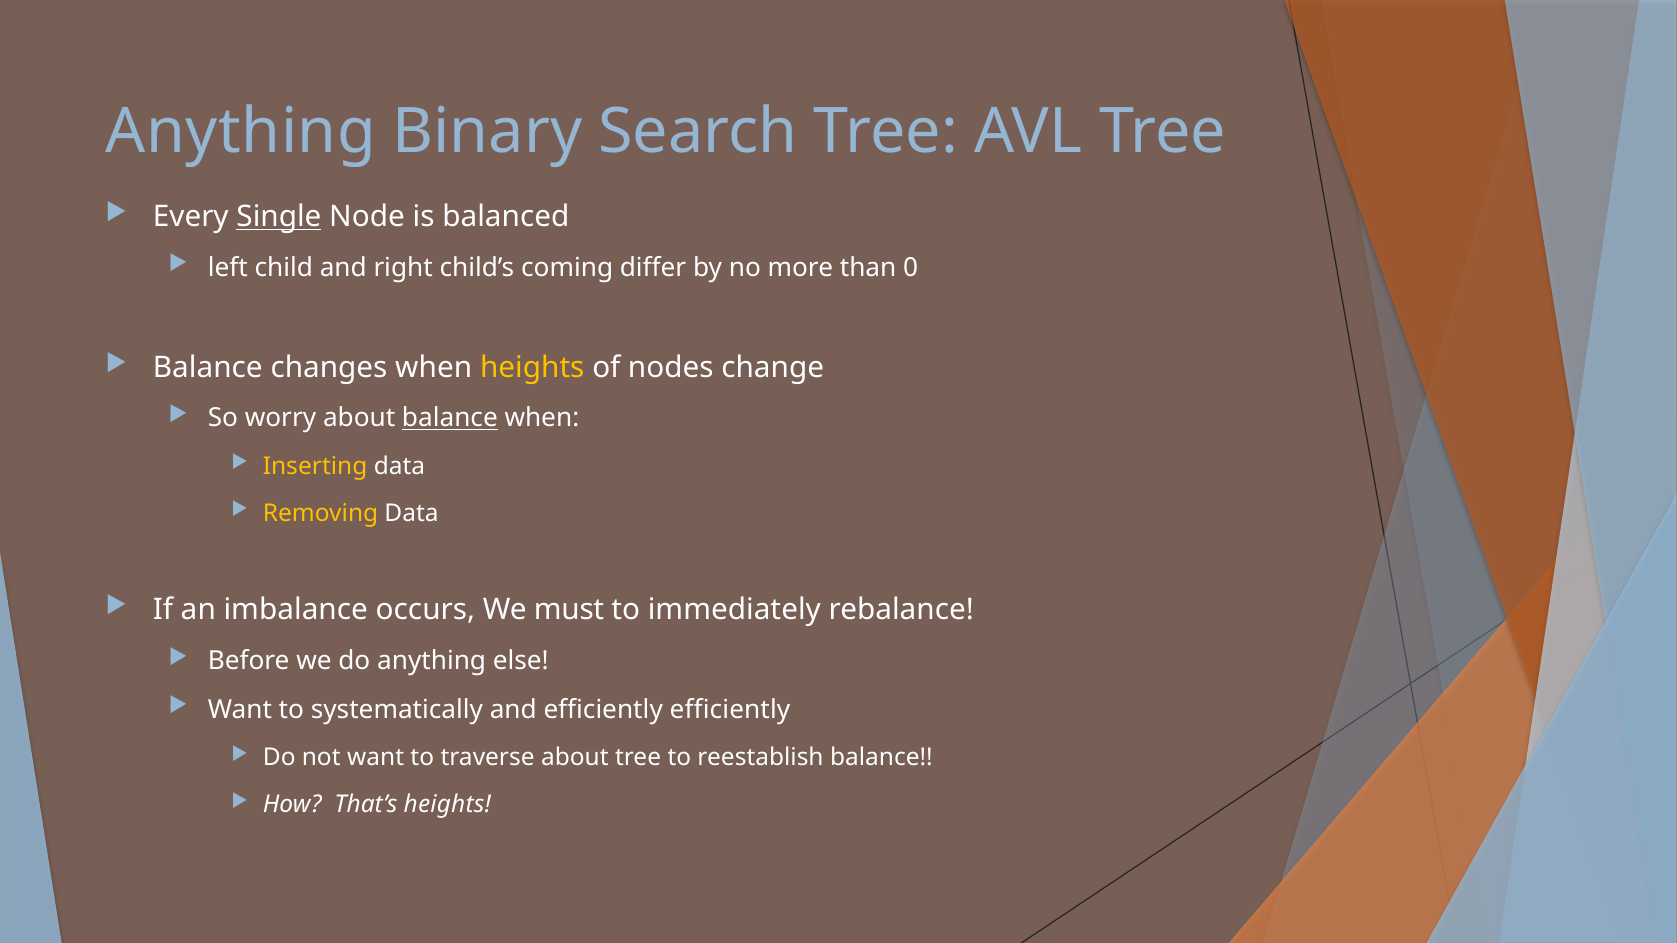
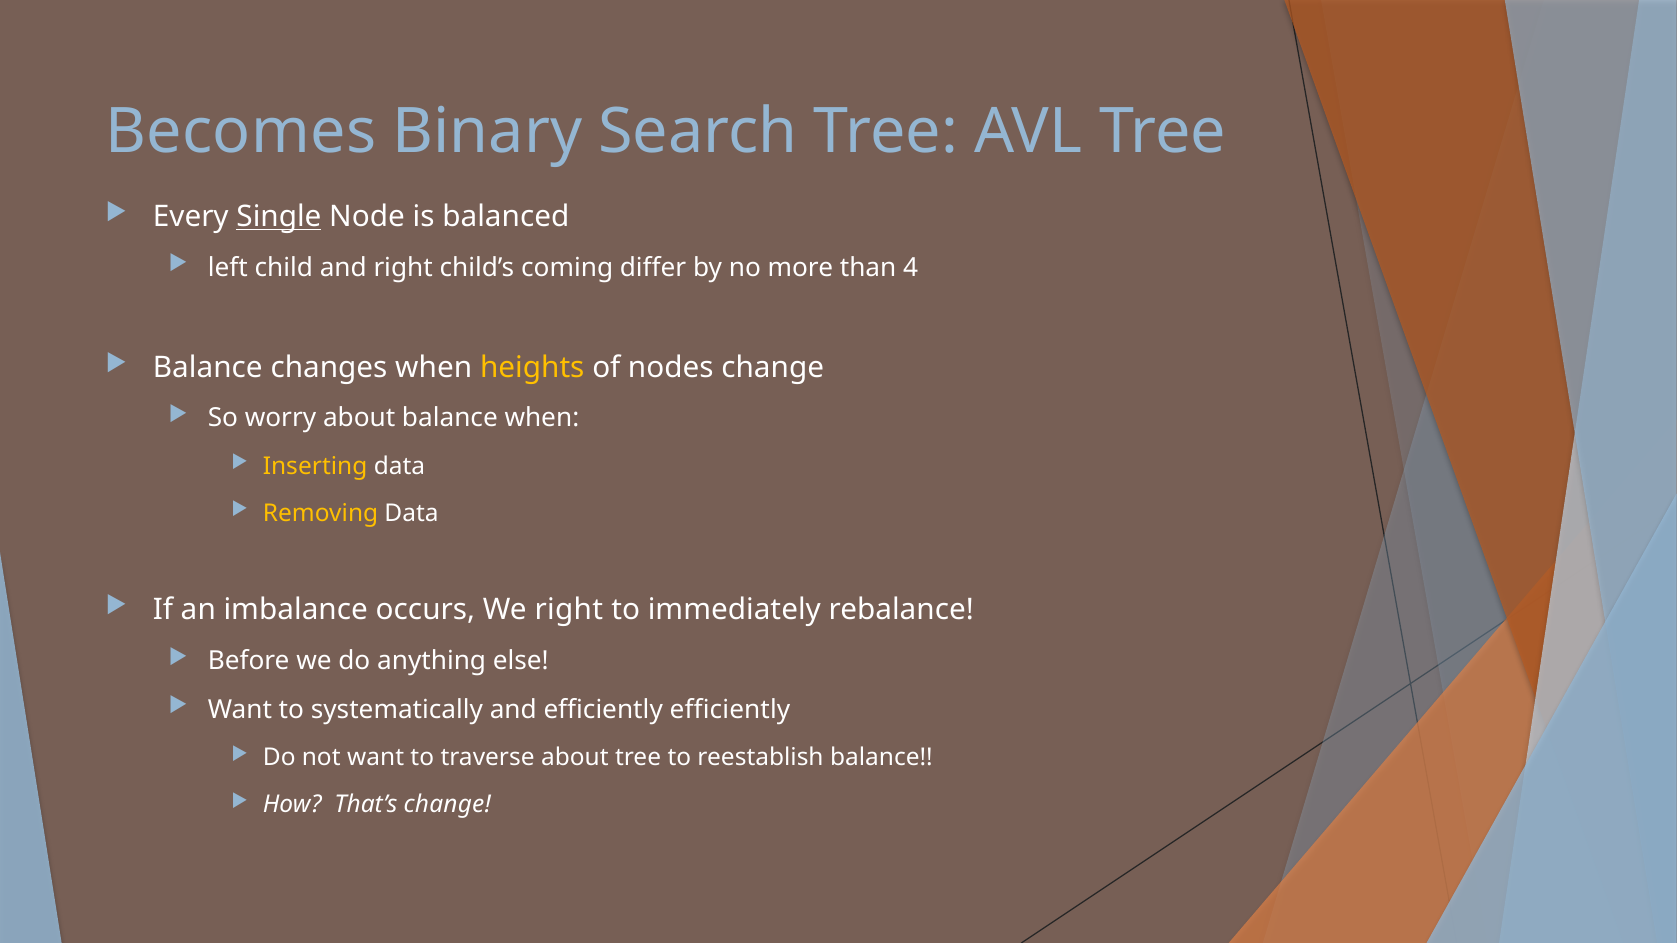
Anything: Anything -> Becomes (241, 132)
0: 0 -> 4 (911, 268)
balance underline: present -> none (450, 418)
We must: must -> right (569, 610)
That’s heights: heights -> change (447, 805)
